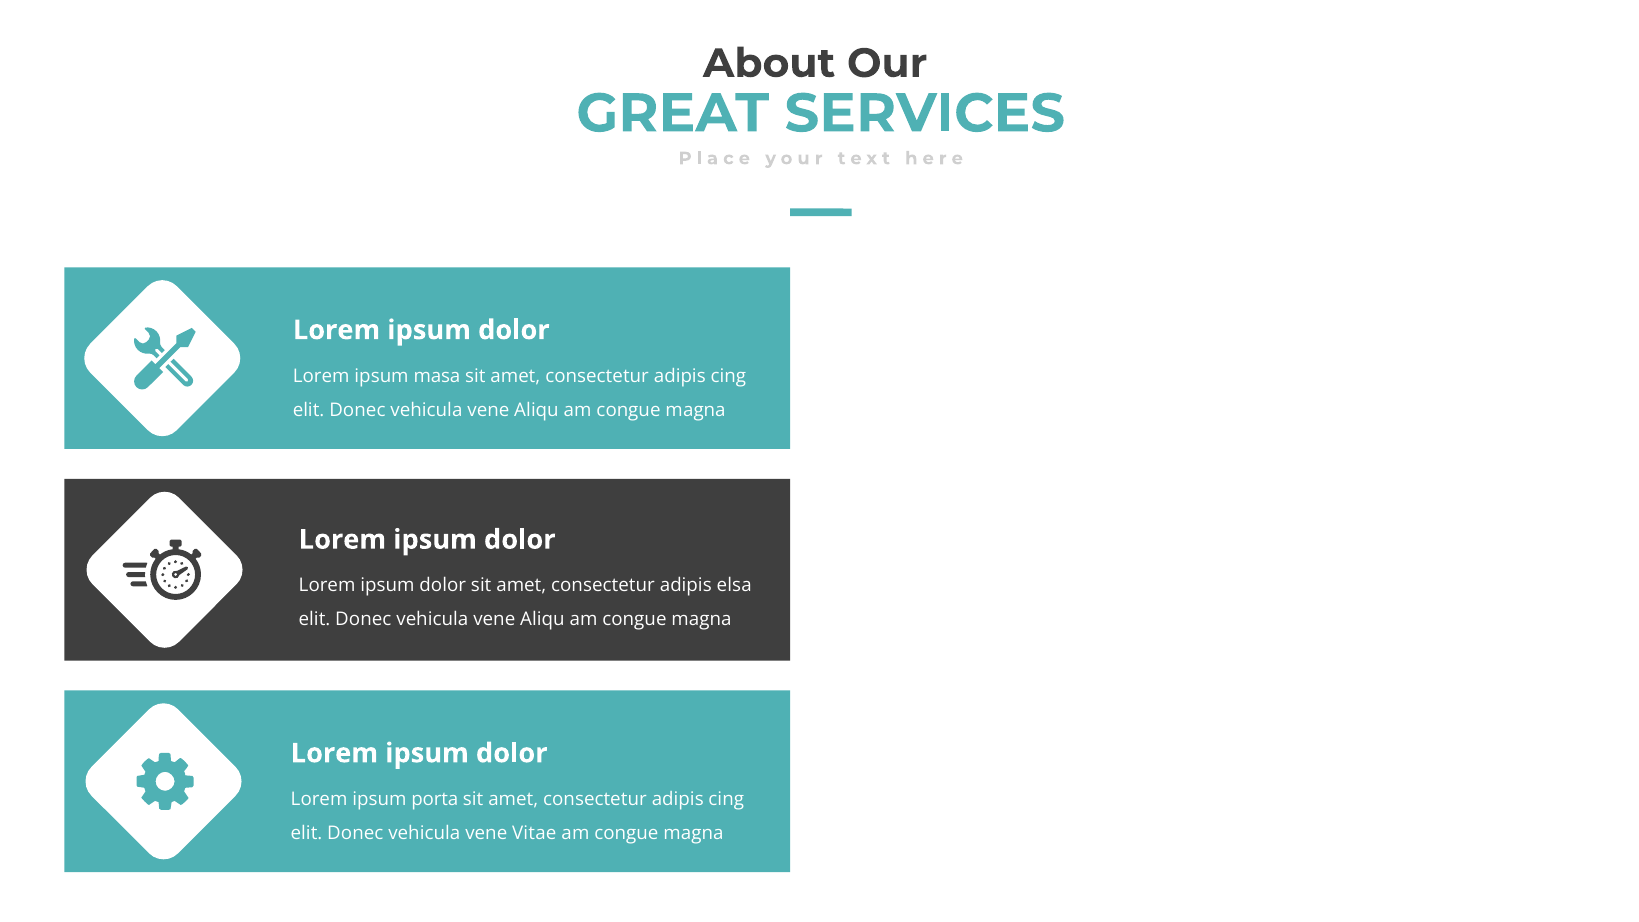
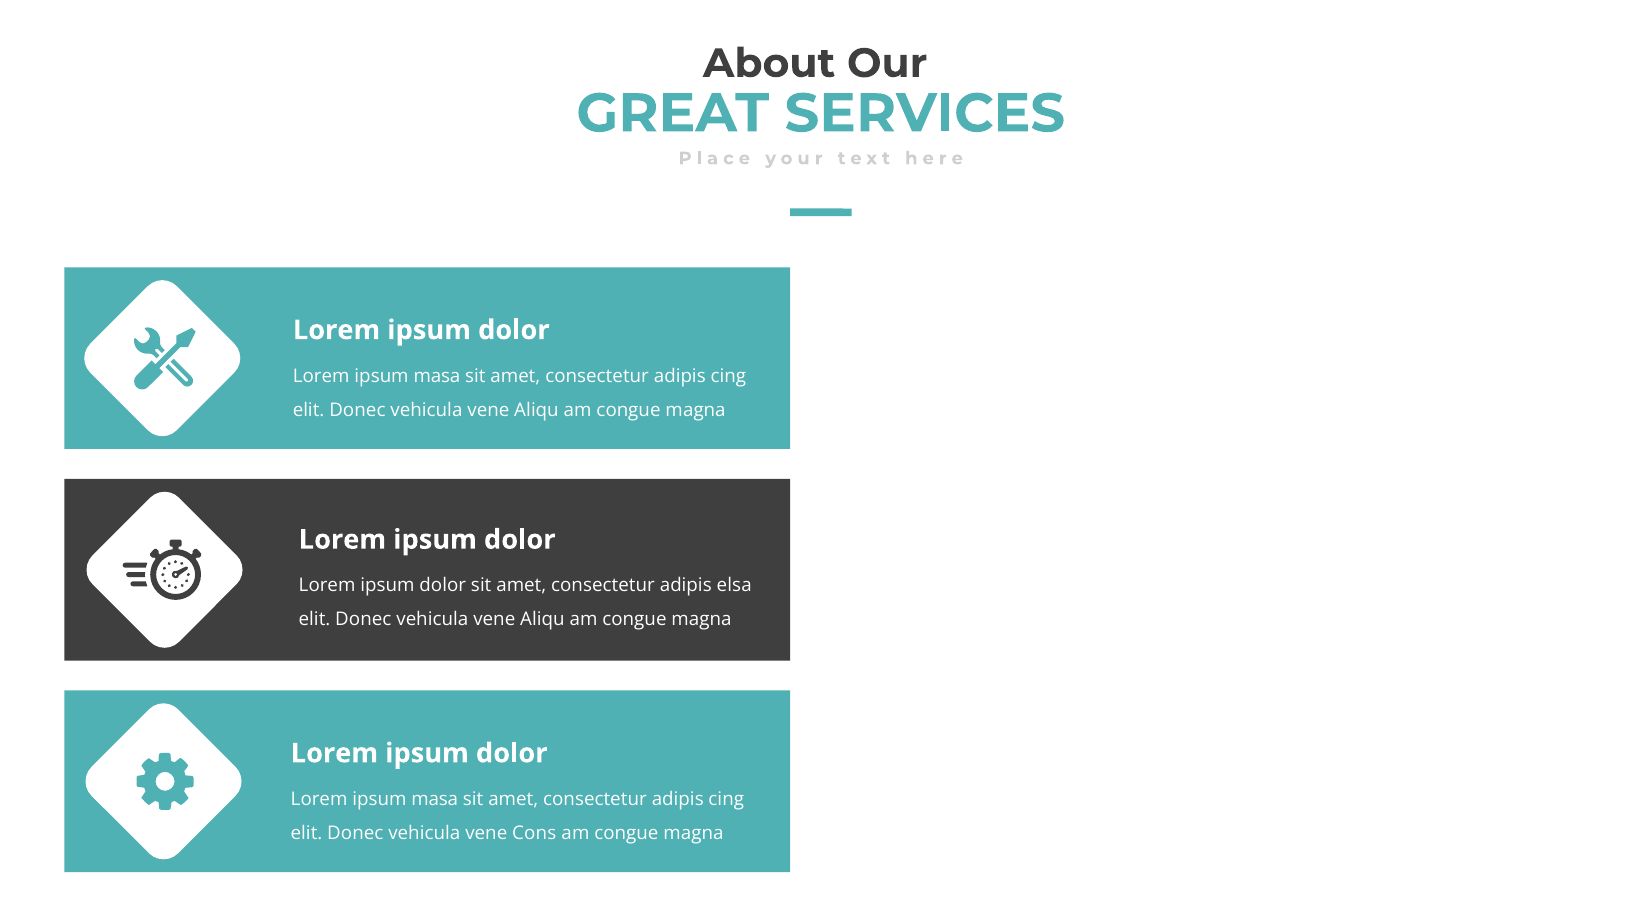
porta: porta -> masa (435, 799)
Vitae: Vitae -> Cons (534, 833)
